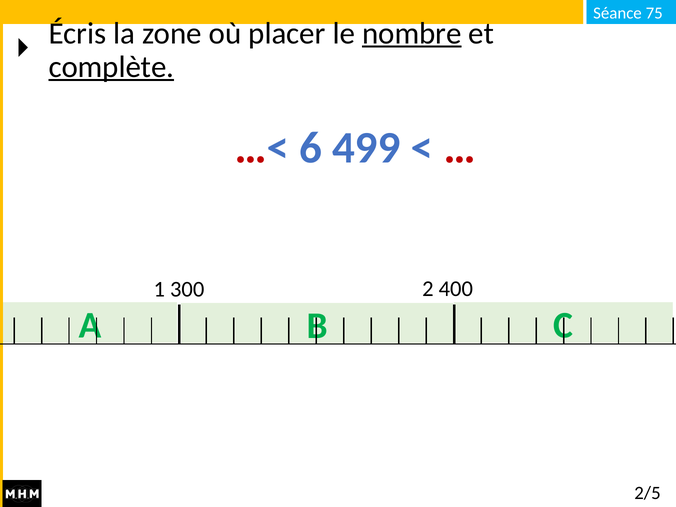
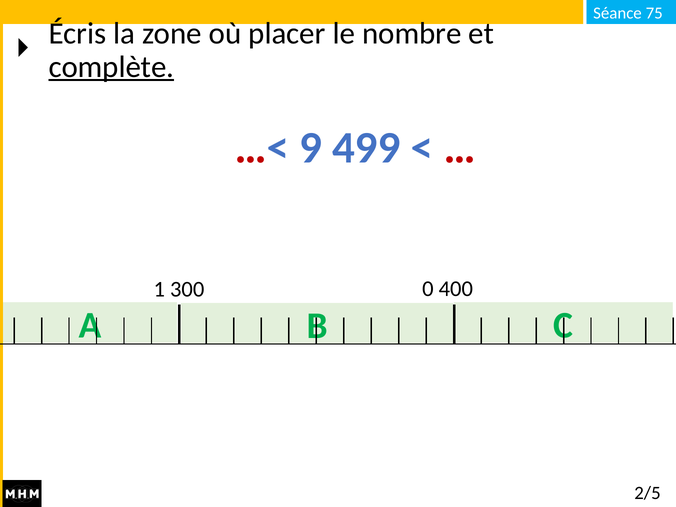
nombre underline: present -> none (412, 33)
6: 6 -> 9 (311, 148)
2: 2 -> 0 (428, 289)
